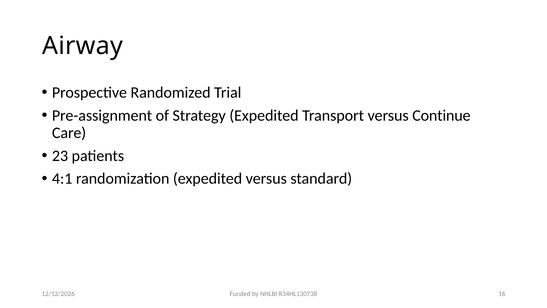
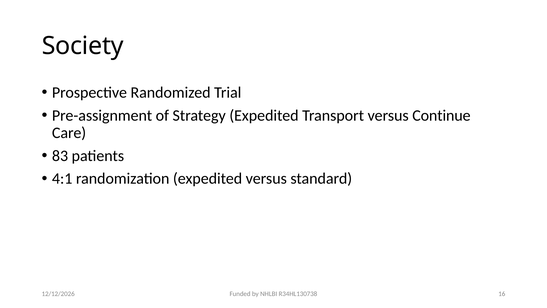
Airway: Airway -> Society (83, 46)
23: 23 -> 83 (60, 156)
